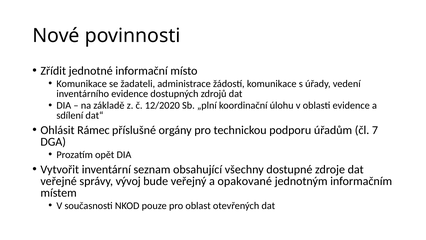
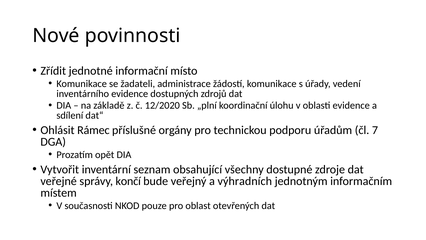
vývoj: vývoj -> končí (128, 181)
opakované: opakované -> výhradních (245, 181)
